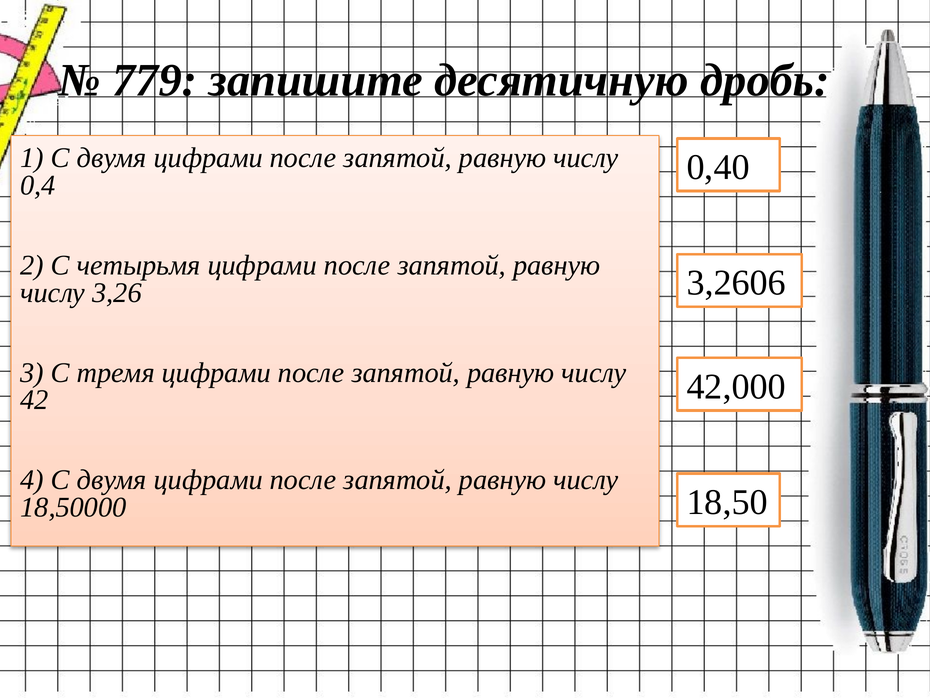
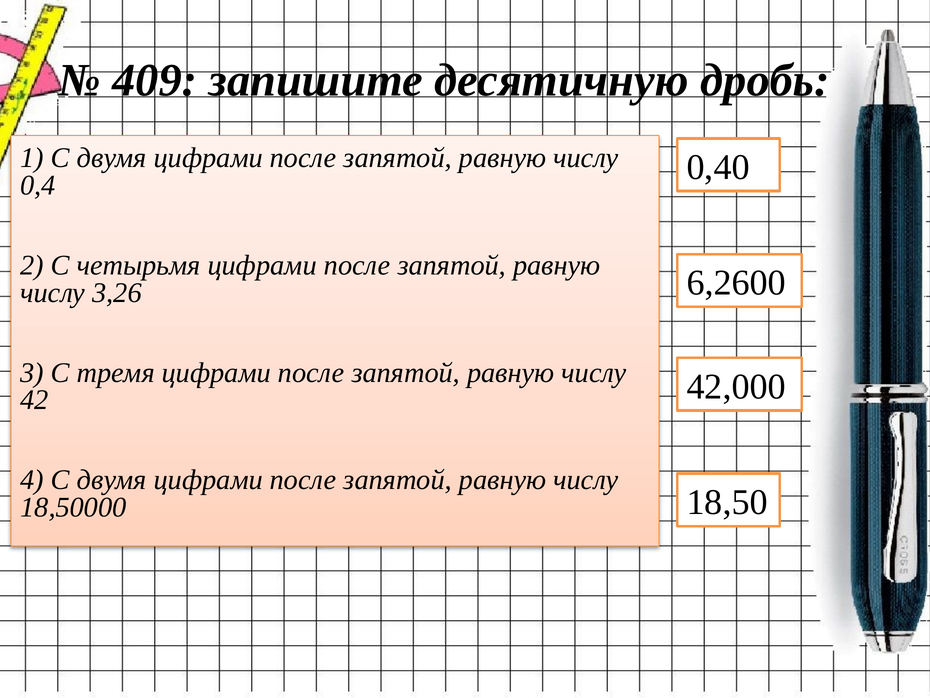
779: 779 -> 409 (155, 81)
3,2606: 3,2606 -> 6,2600 (736, 283)
